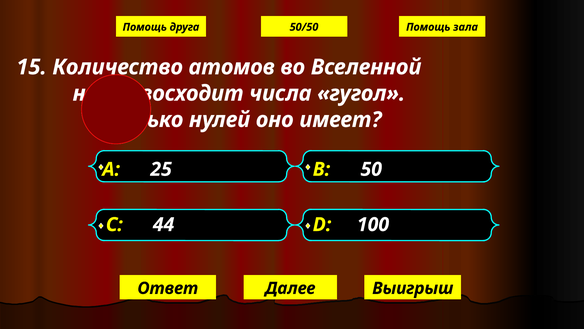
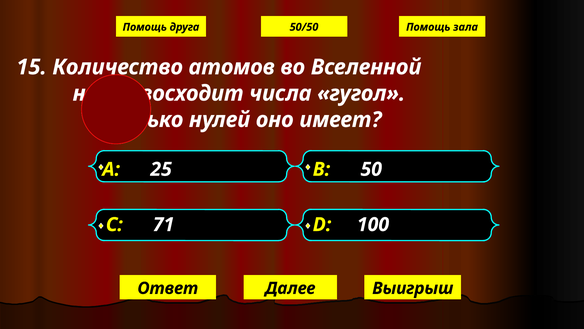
44: 44 -> 71 (164, 224)
